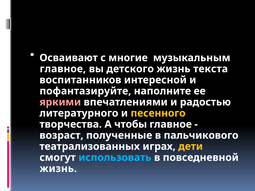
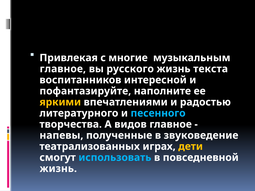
Осваивают: Осваивают -> Привлекая (69, 58)
детского: детского -> русского (130, 69)
яркими colour: pink -> yellow (60, 102)
песенного colour: yellow -> light blue (158, 113)
чтобы: чтобы -> видов (131, 124)
возраст: возраст -> напевы (61, 136)
пальчикового: пальчикового -> звуковедение (201, 136)
